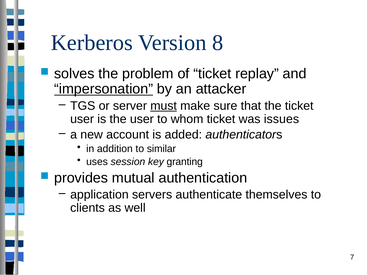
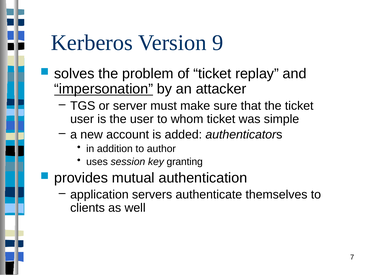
8: 8 -> 9 (218, 43)
must underline: present -> none (164, 106)
issues: issues -> simple (281, 119)
similar: similar -> author (161, 149)
